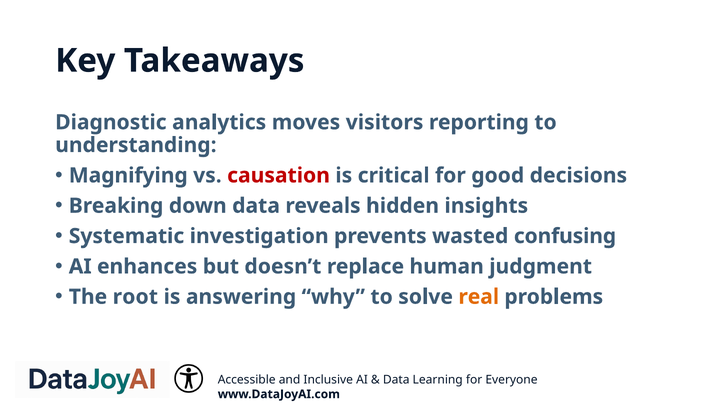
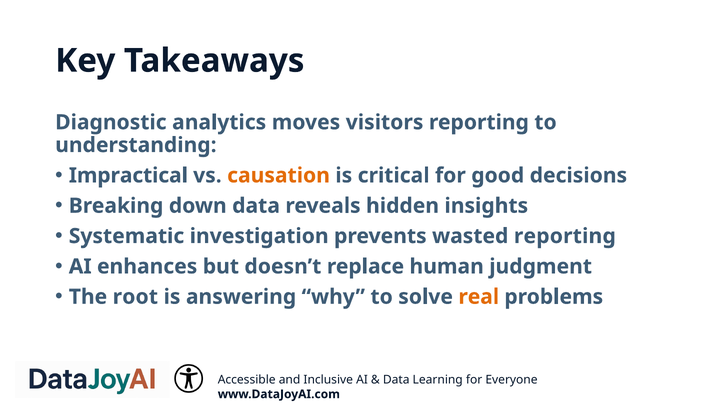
Magnifying: Magnifying -> Impractical (128, 176)
causation colour: red -> orange (279, 176)
wasted confusing: confusing -> reporting (565, 236)
